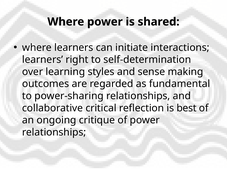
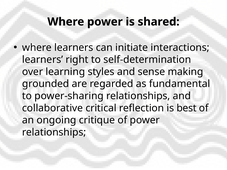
outcomes: outcomes -> grounded (46, 84)
